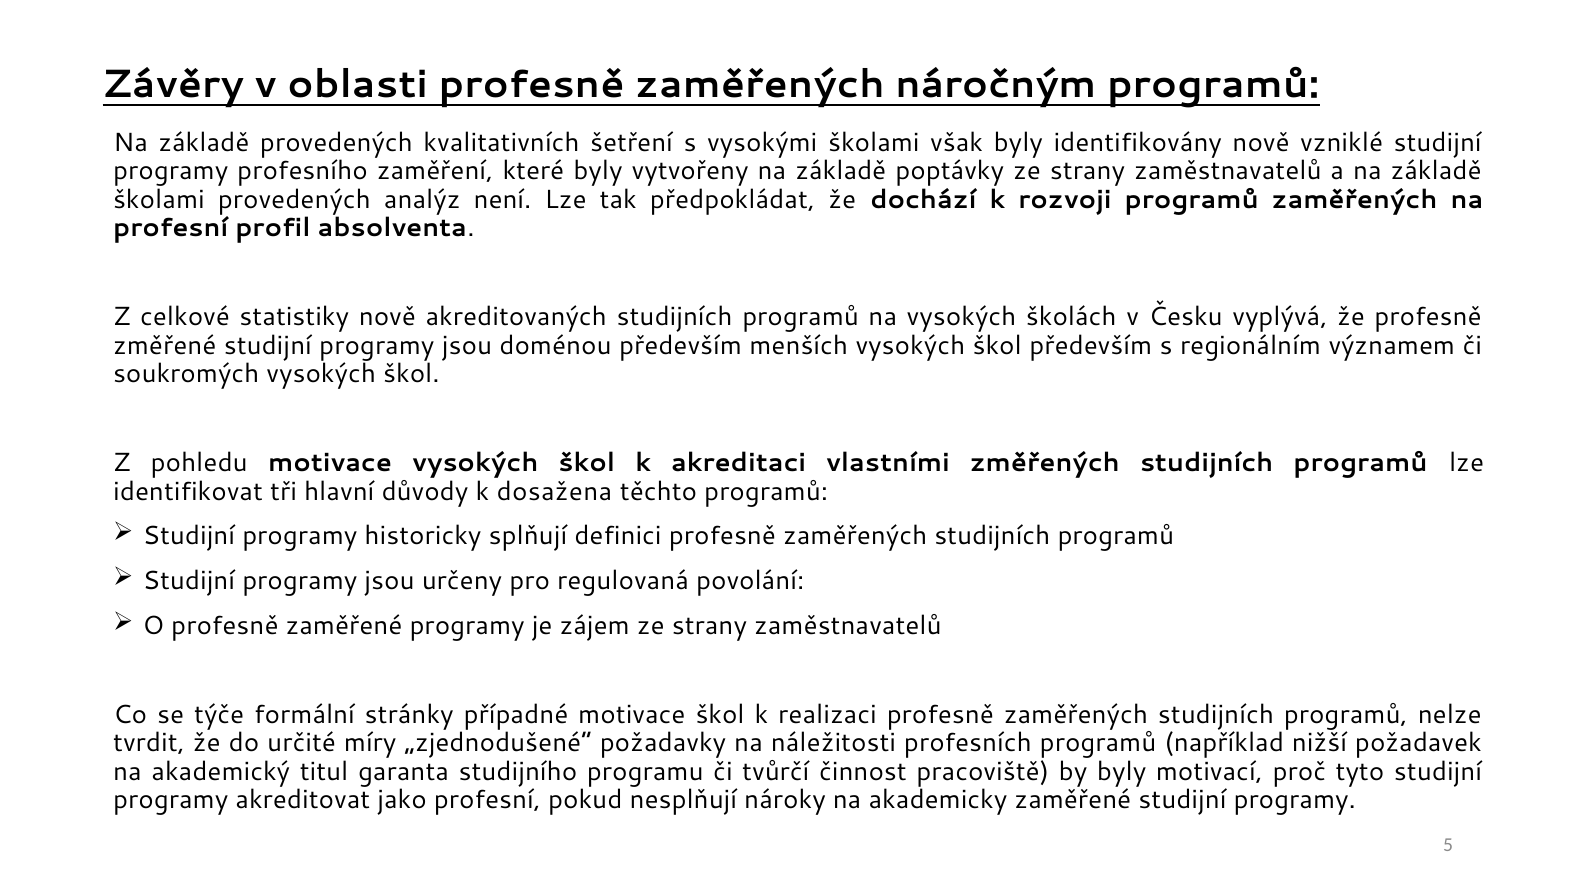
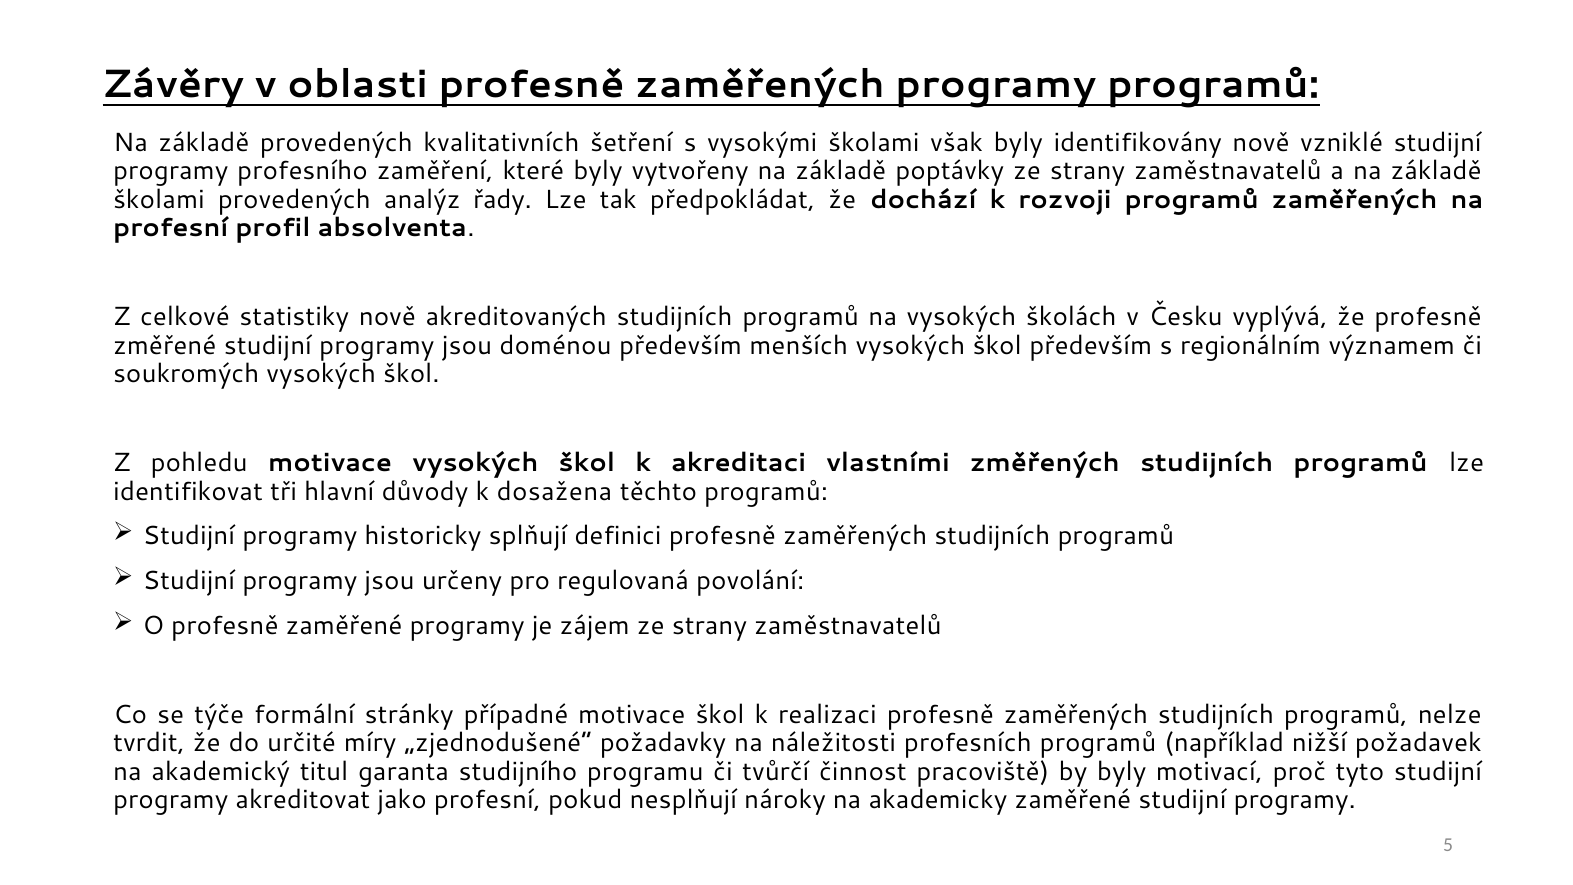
zaměřených náročným: náročným -> programy (996, 85)
není: není -> řady (503, 199)
